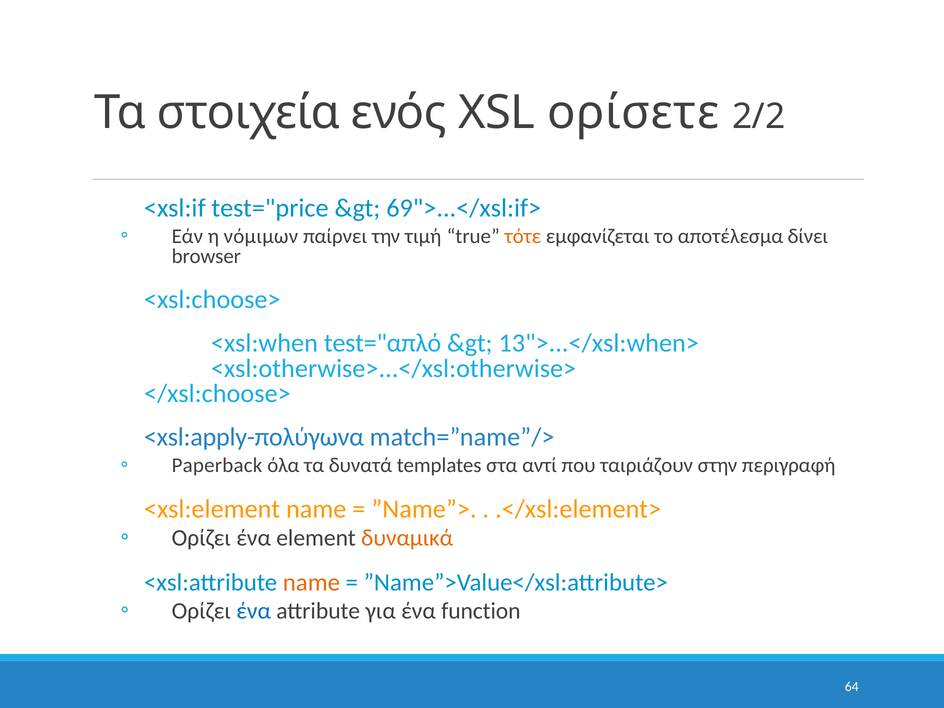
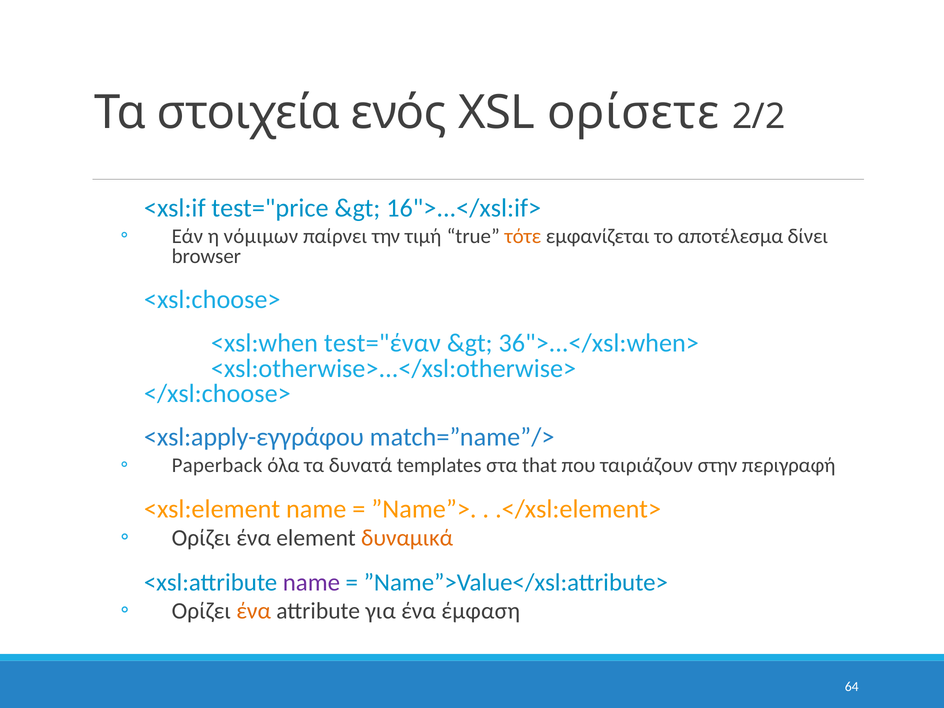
69">...</xsl:if>: 69">...</xsl:if> -> 16">...</xsl:if> (464, 208)
test="απλό: test="απλό -> test="έναν (382, 343)
13">...</xsl:when>: 13">...</xsl:when> -> 36">...</xsl:when> (599, 343)
<xsl:apply-πολύγωνα: <xsl:apply-πολύγωνα -> <xsl:apply-εγγράφου (254, 437)
αντί: αντί -> that (540, 465)
name colour: orange -> purple (311, 582)
ένα colour: blue -> orange (254, 611)
function: function -> έμφαση (481, 611)
